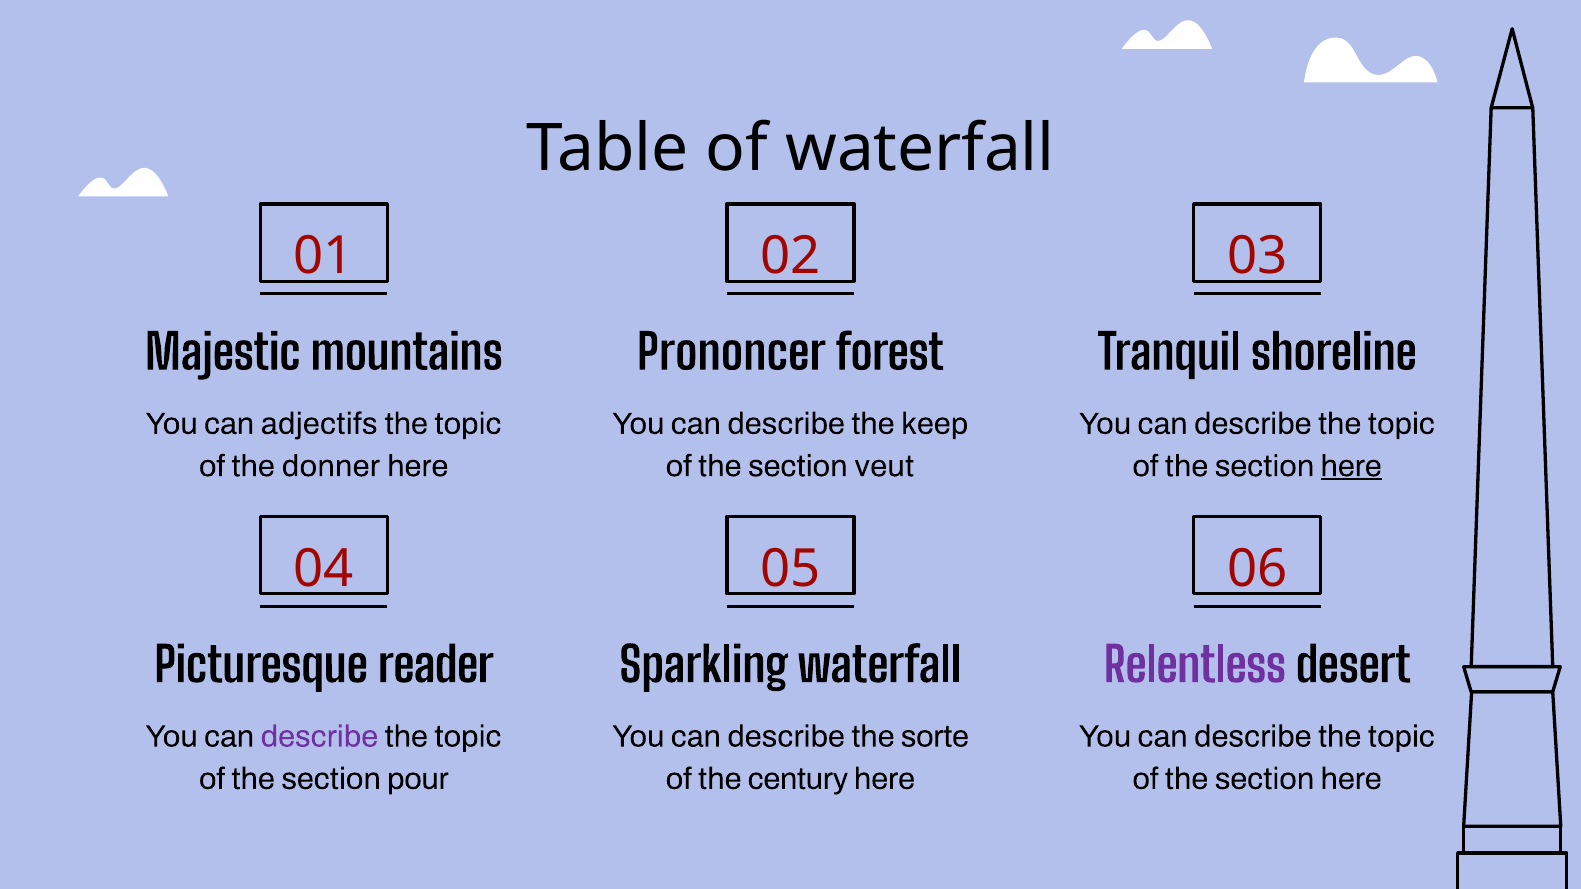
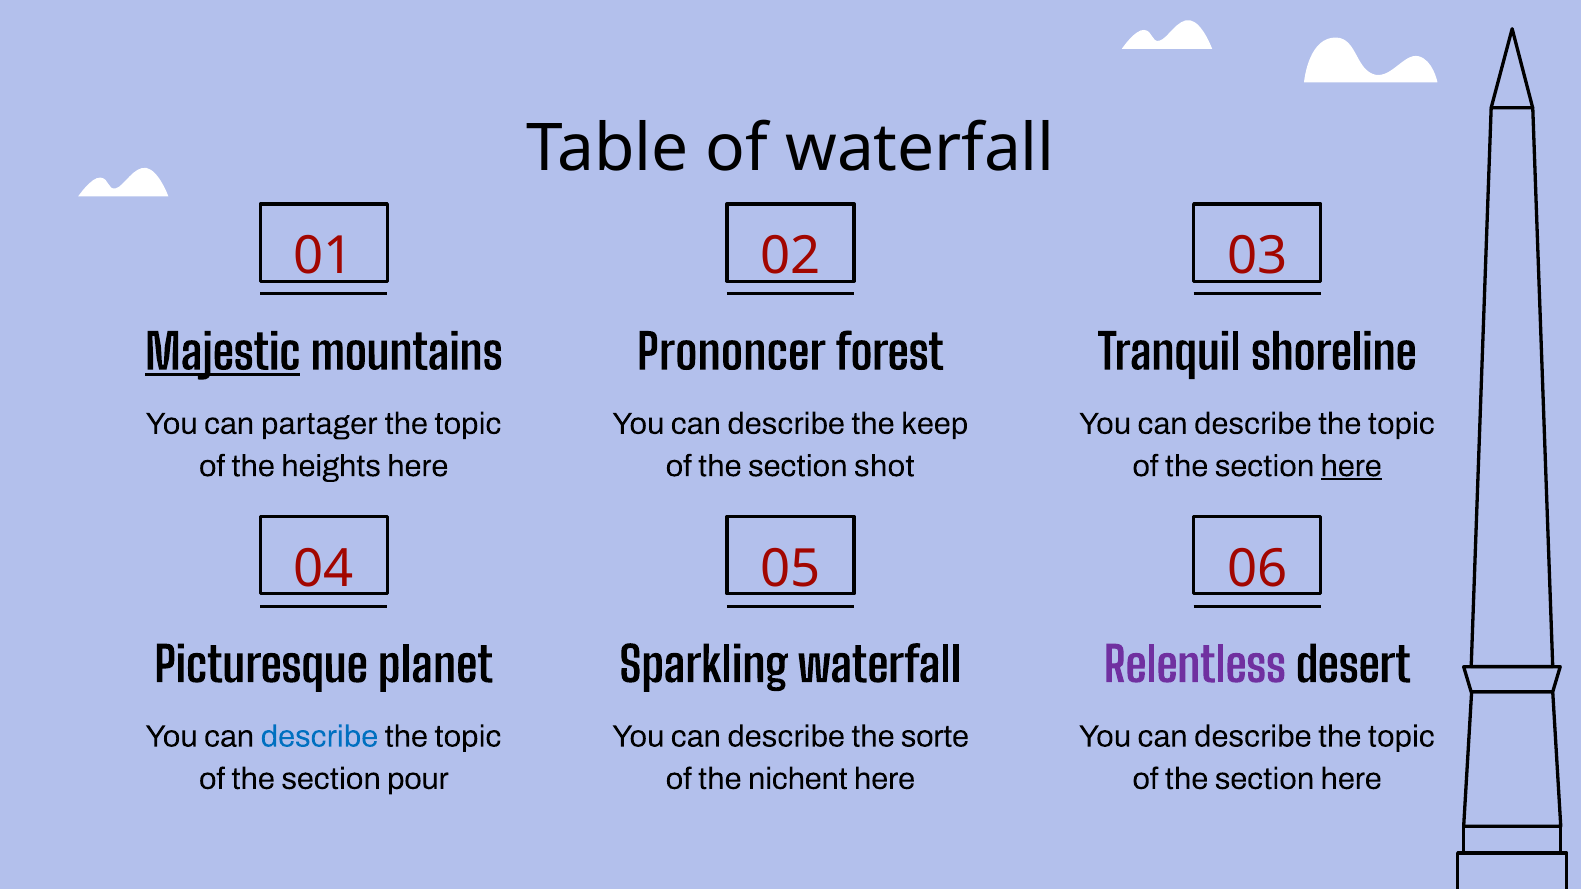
Majestic underline: none -> present (223, 354)
adjectifs: adjectifs -> partager (319, 424)
donner: donner -> heights (331, 466)
veut: veut -> shot (884, 466)
reader: reader -> planet (435, 667)
describe colour: purple -> blue (319, 737)
century: century -> nichent (798, 779)
